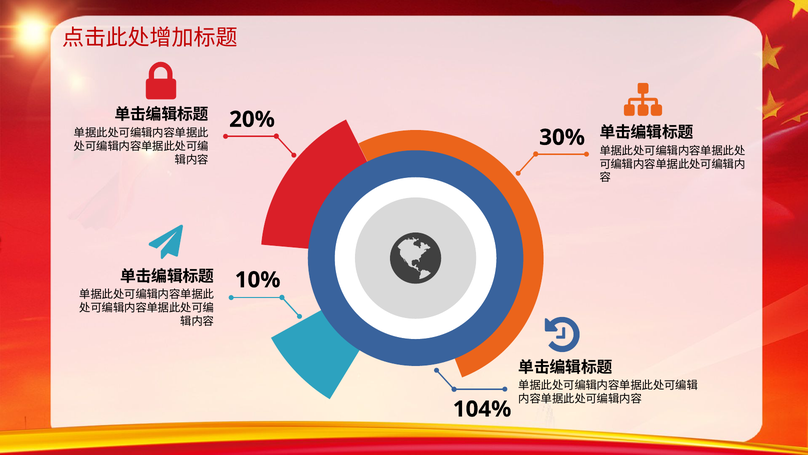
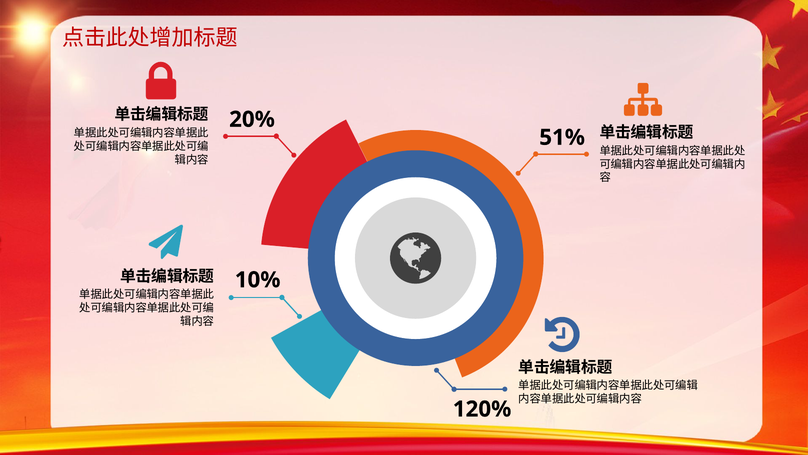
30%: 30% -> 51% (562, 137)
104%: 104% -> 120% (482, 409)
